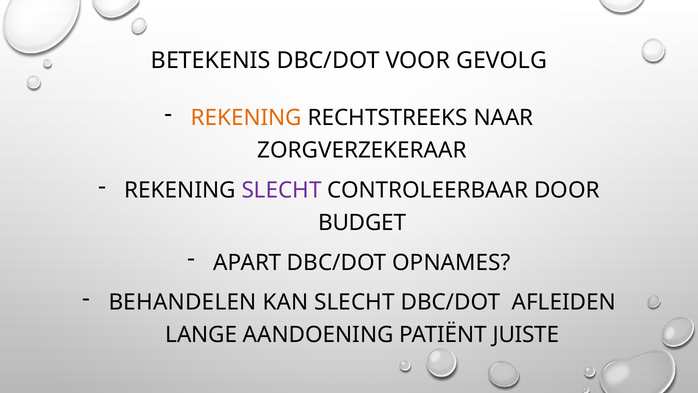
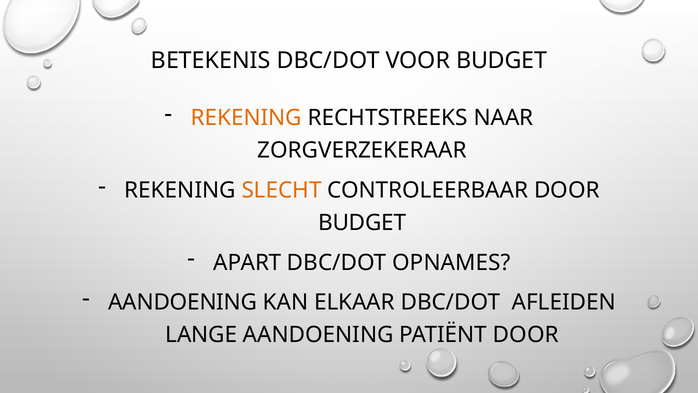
VOOR GEVOLG: GEVOLG -> BUDGET (502, 60)
SLECHT colour: purple -> orange (282, 190)
BEHANDELEN: BEHANDELEN -> AANDOENING (183, 302)
KAN SLECHT: SLECHT -> ELKAAR (354, 302)
PATIËNT JUISTE: JUISTE -> DOOR (526, 335)
